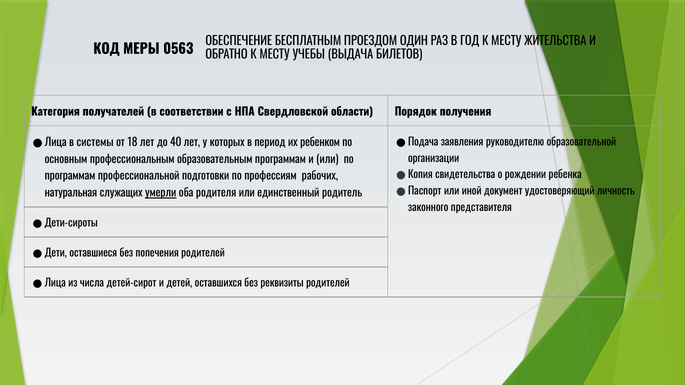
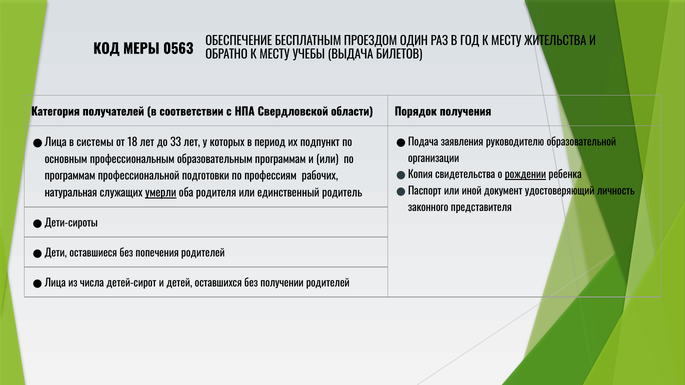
40: 40 -> 33 (176, 143)
ребенком: ребенком -> подпункт (320, 143)
рождении underline: none -> present (525, 175)
реквизиты: реквизиты -> получении (282, 284)
